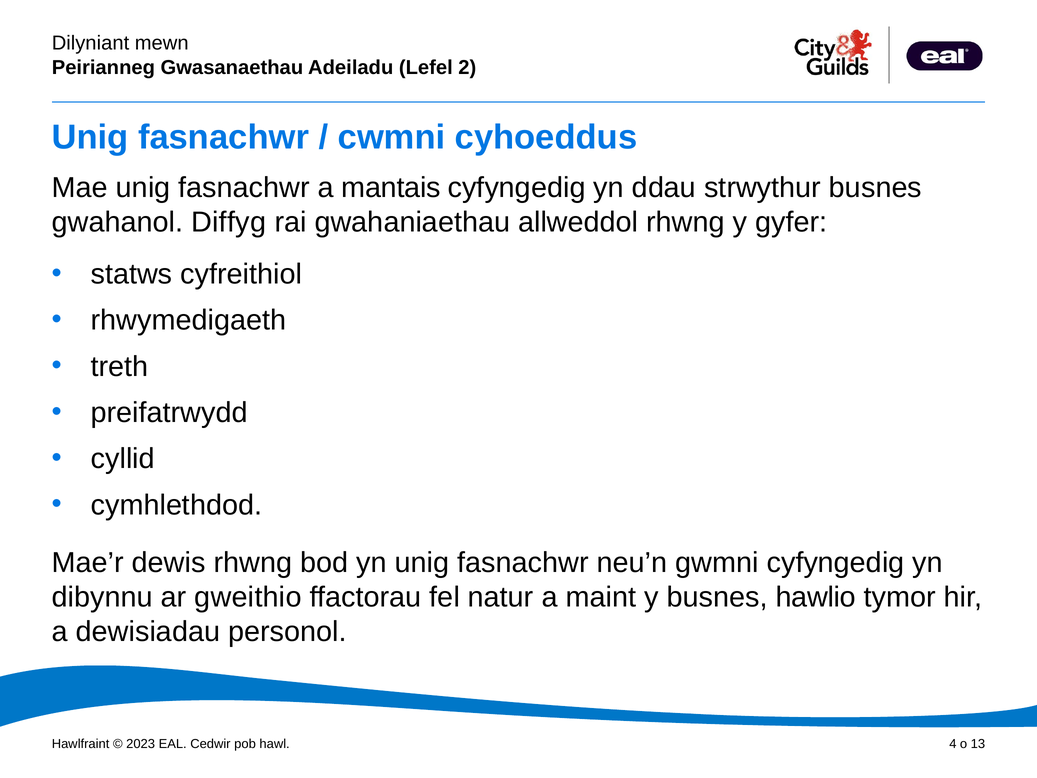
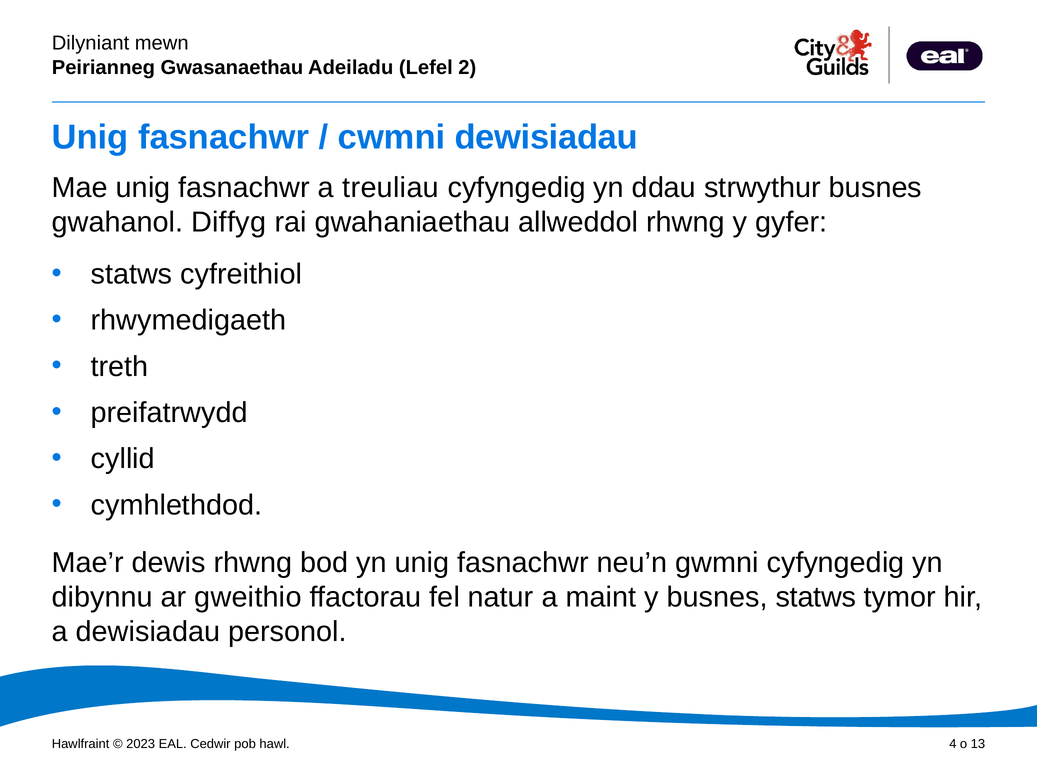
cwmni cyhoeddus: cyhoeddus -> dewisiadau (546, 137)
mantais: mantais -> treuliau (391, 188)
busnes hawlio: hawlio -> statws (816, 597)
